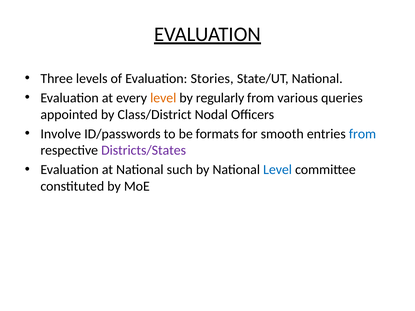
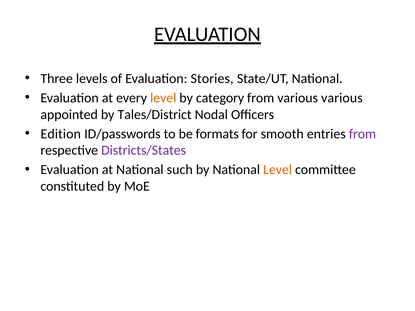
regularly: regularly -> category (220, 98)
various queries: queries -> various (342, 98)
Class/District: Class/District -> Tales/District (155, 115)
Involve: Involve -> Edition (61, 134)
from colour: blue -> purple (363, 134)
Level colour: blue -> orange (278, 170)
